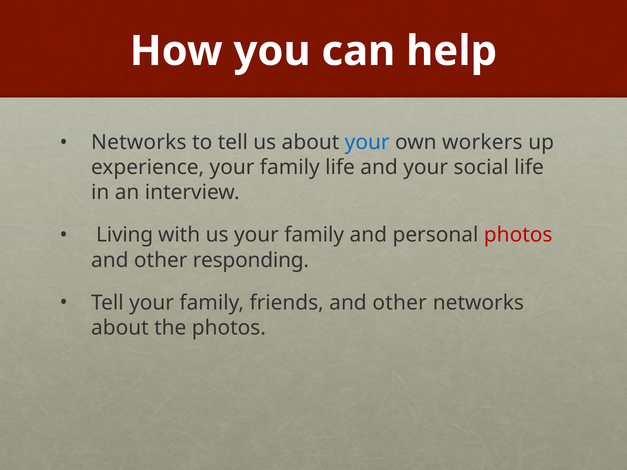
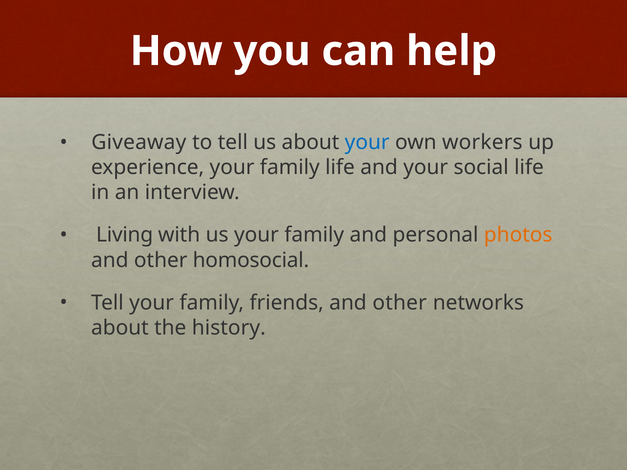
Networks: Networks -> Giveaway (139, 143)
photos colour: red -> orange (518, 235)
responding: responding -> homosocial (251, 260)
the photos: photos -> history (229, 328)
